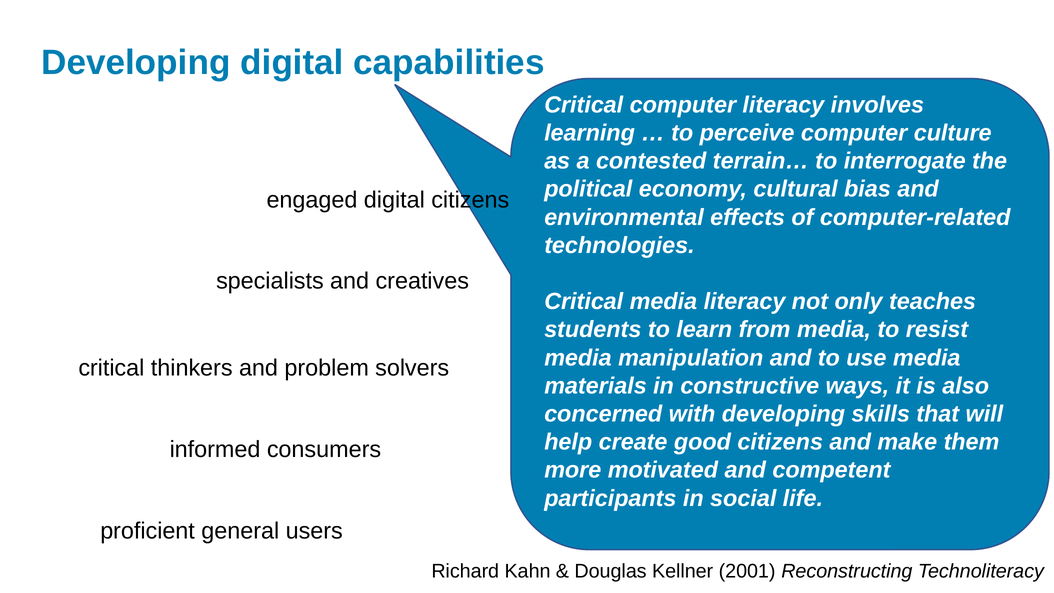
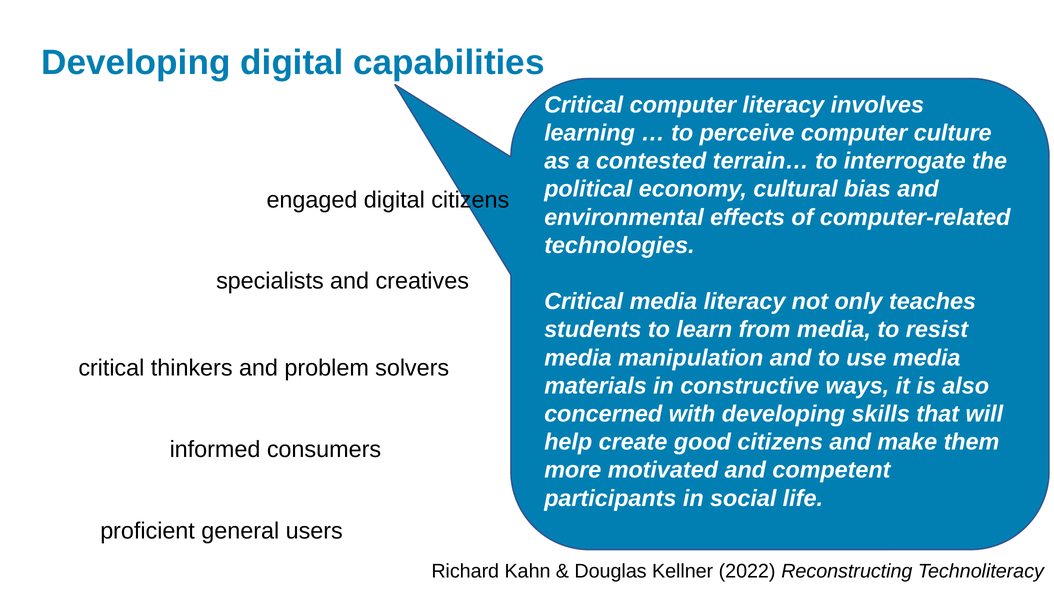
2001: 2001 -> 2022 (747, 571)
